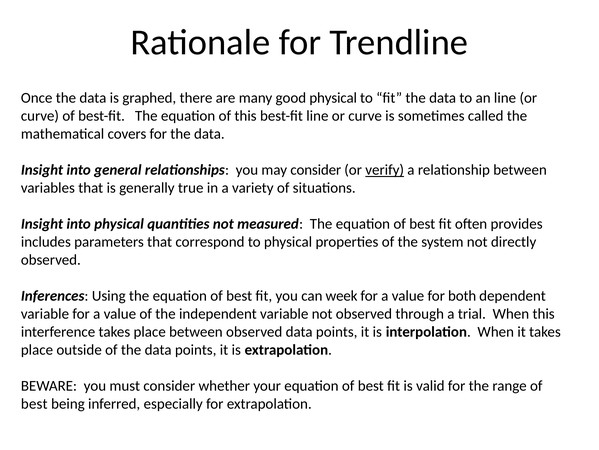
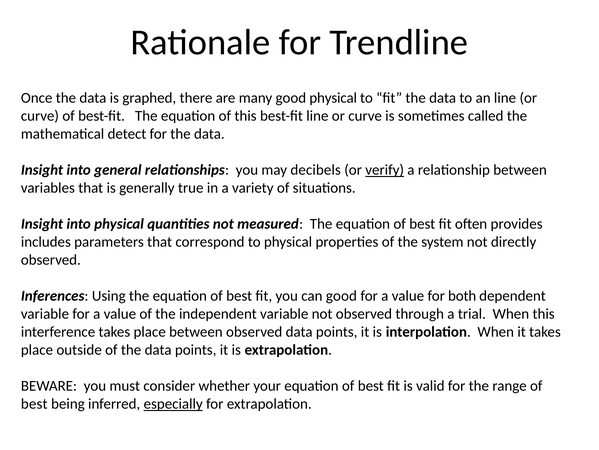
covers: covers -> detect (127, 134)
may consider: consider -> decibels (316, 170)
can week: week -> good (341, 295)
especially underline: none -> present (173, 403)
